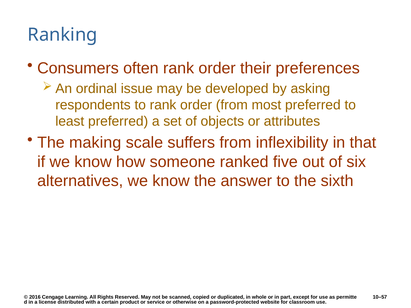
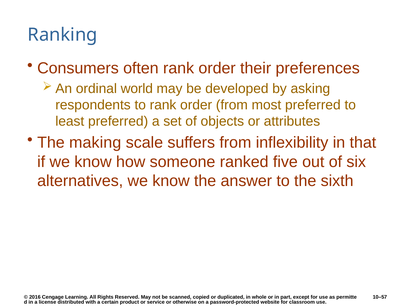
issue: issue -> world (137, 89)
